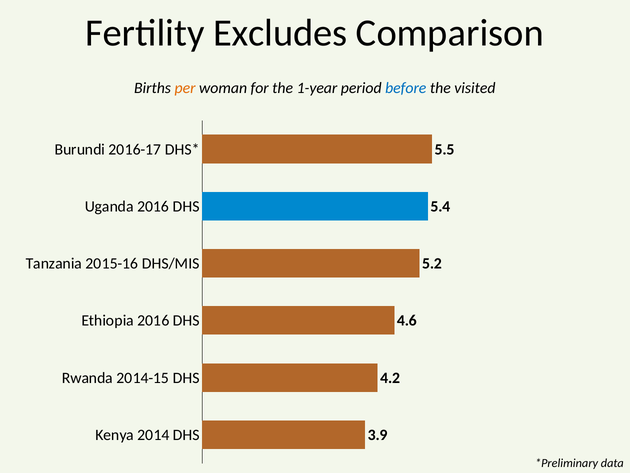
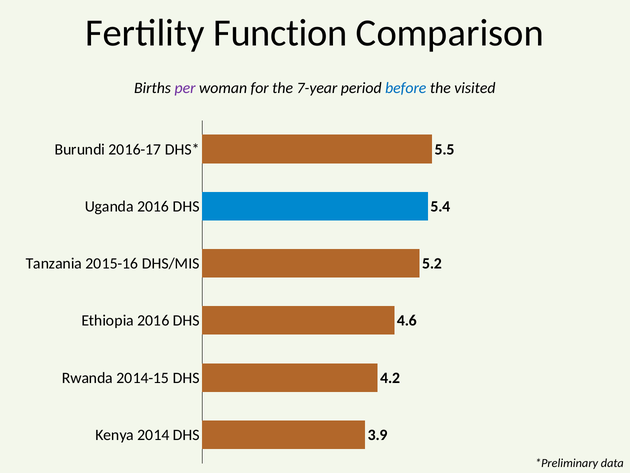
Excludes: Excludes -> Function (280, 33)
per colour: orange -> purple (185, 88)
1-year: 1-year -> 7-year (317, 88)
